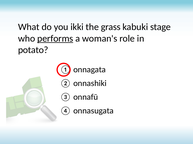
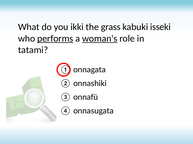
stage: stage -> isseki (160, 27)
woman's underline: none -> present (100, 39)
potato: potato -> tatami (33, 50)
